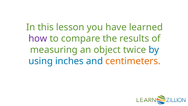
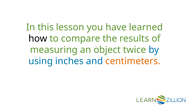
how colour: purple -> black (38, 38)
